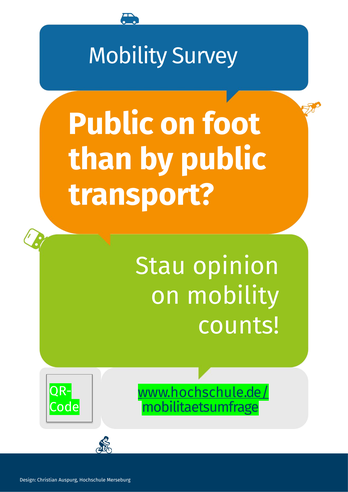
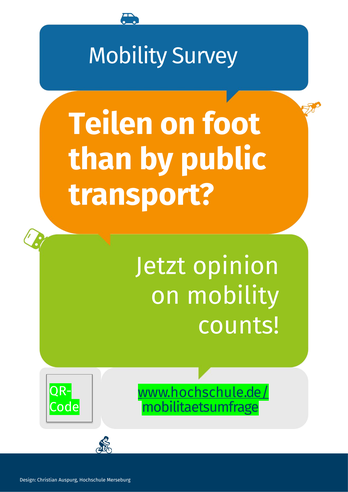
Public: Public -> Teilen (111, 124)
Stau: Stau -> Jetzt (161, 266)
